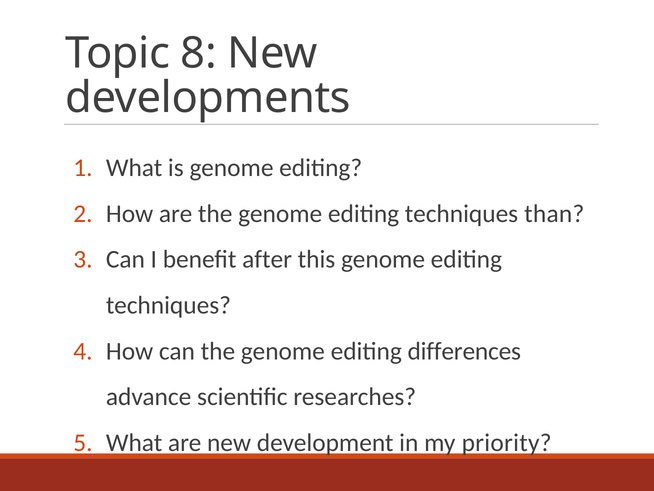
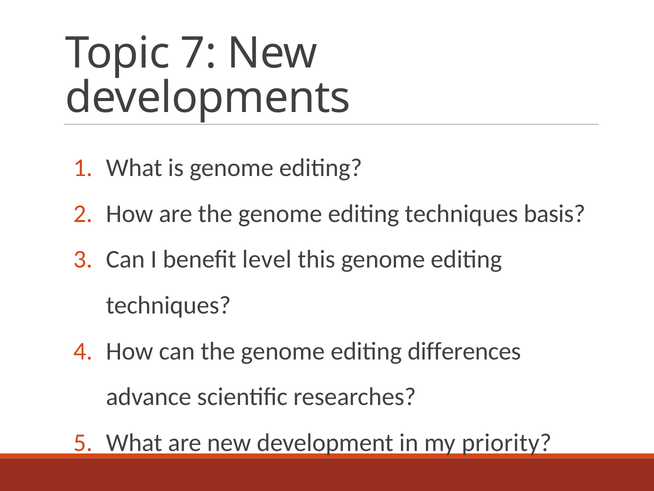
8: 8 -> 7 (199, 53)
than: than -> basis (555, 213)
after: after -> level (267, 259)
